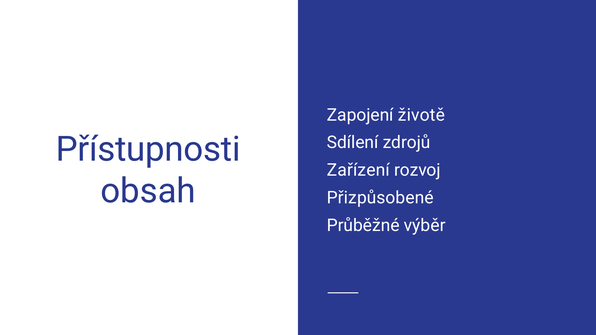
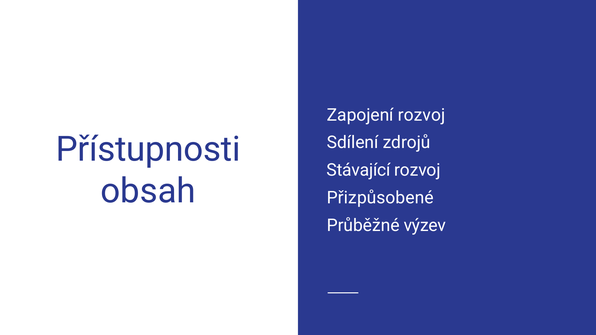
Zapojení životě: životě -> rozvoj (422, 115)
Zařízení: Zařízení -> Stávající (358, 170)
výběr: výběr -> výzev (425, 226)
